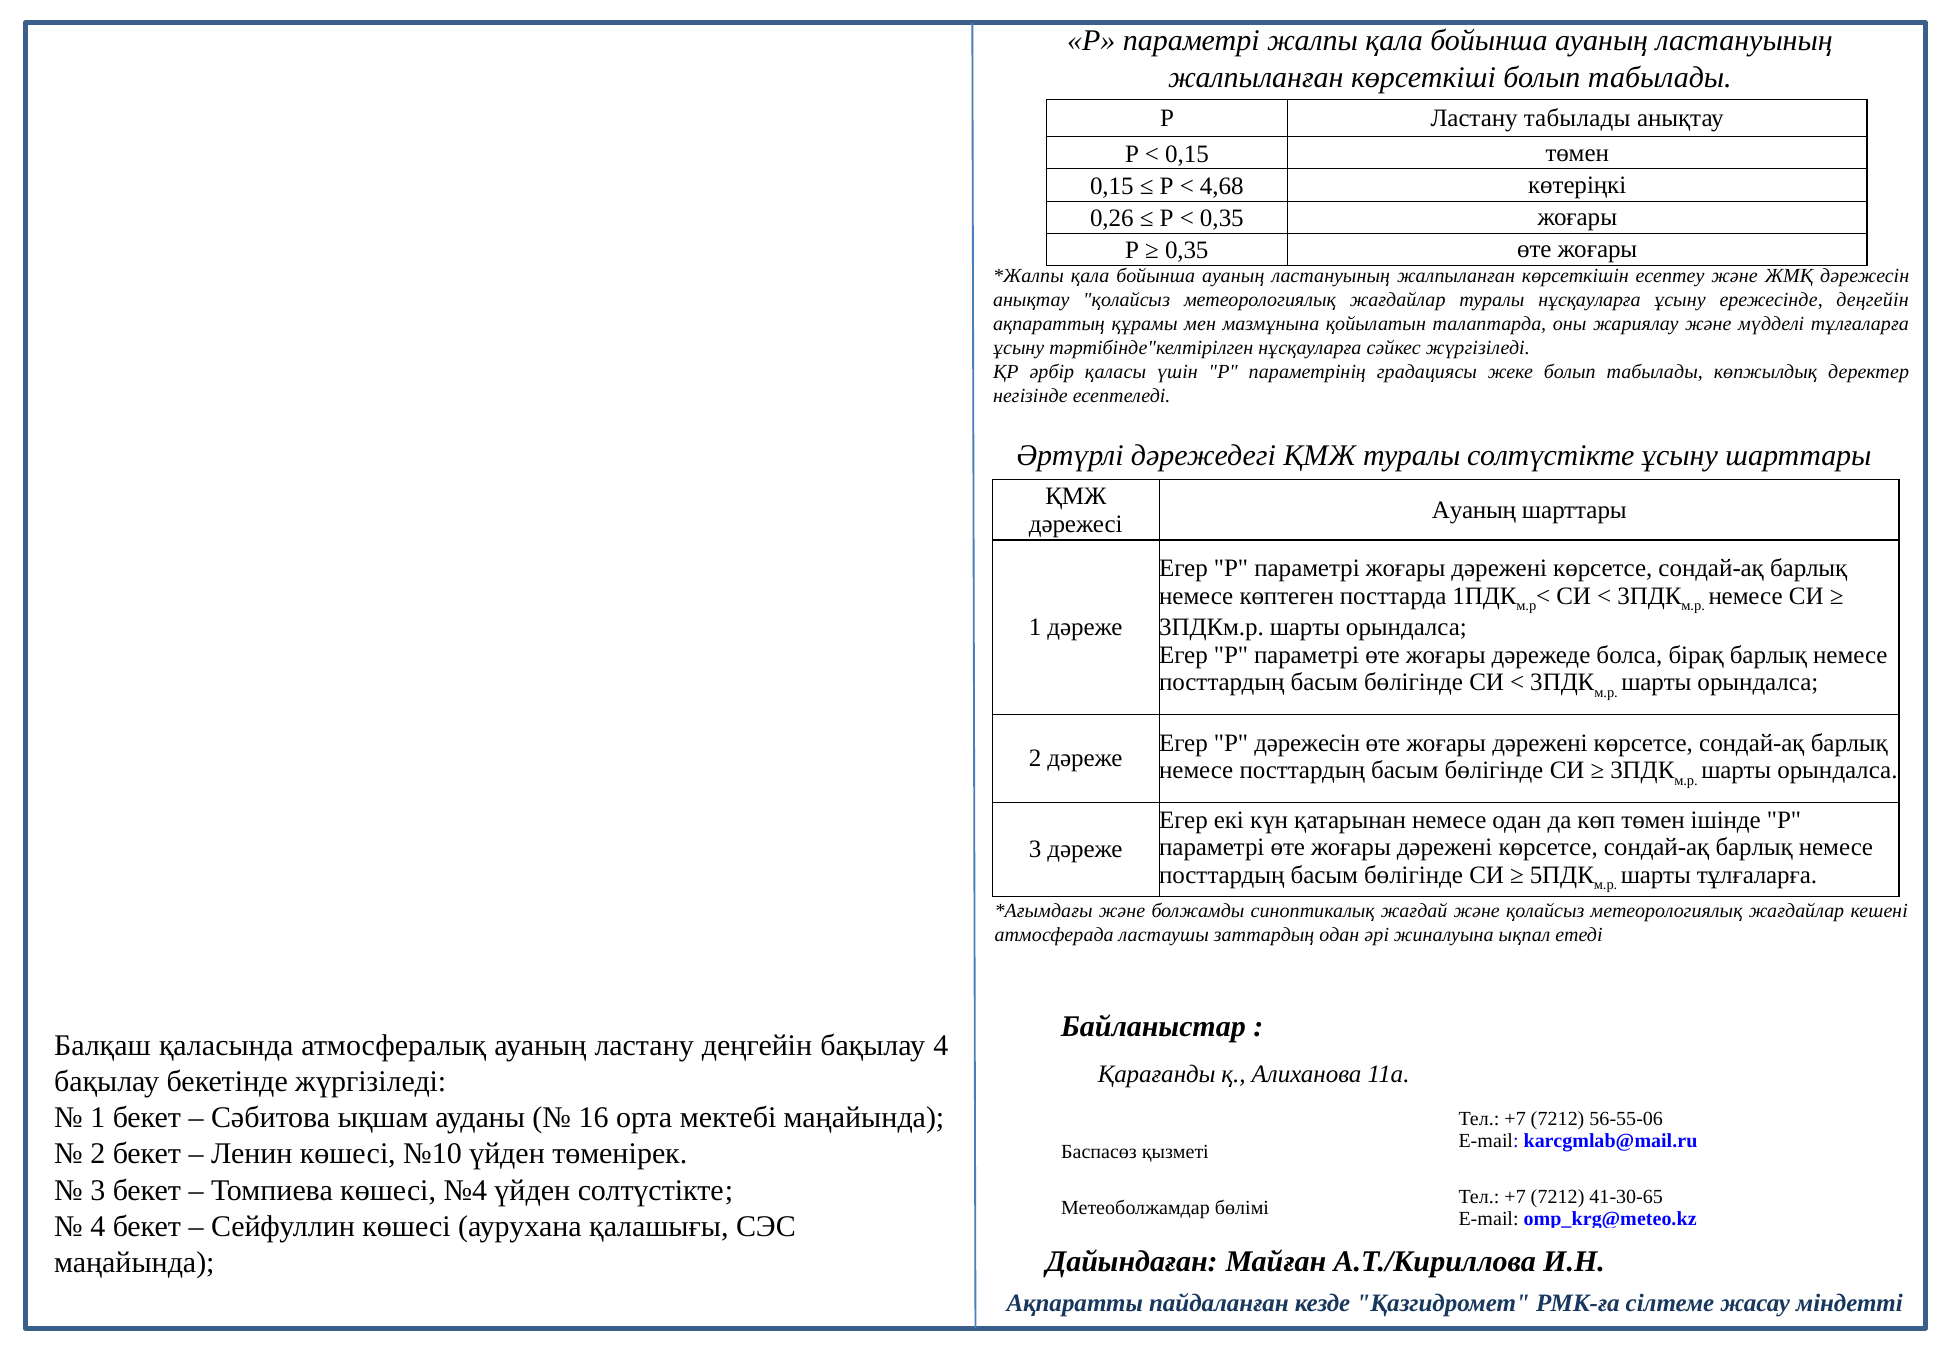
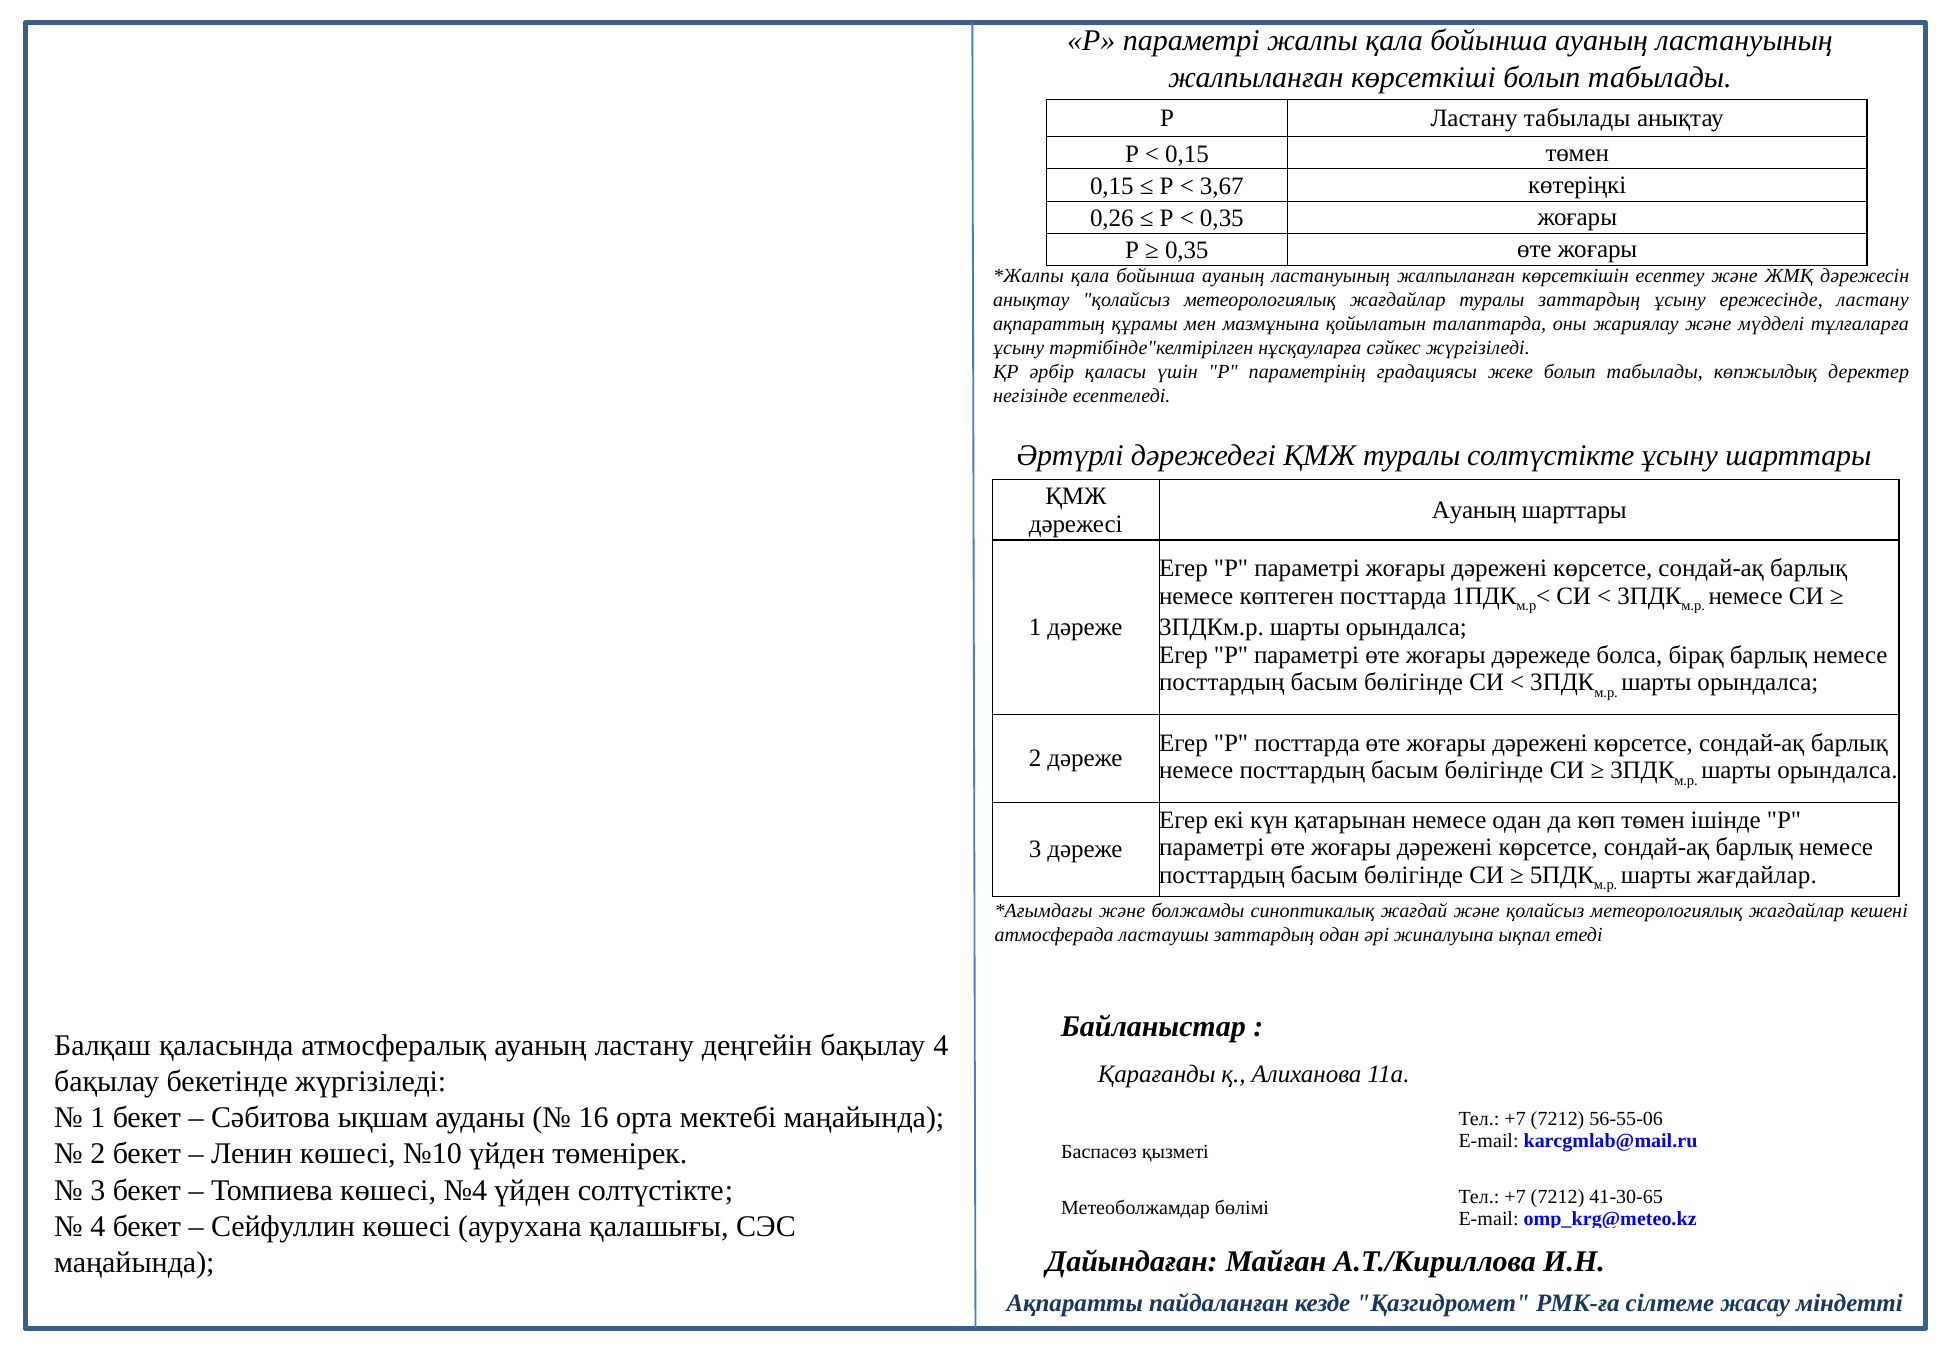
4,68: 4,68 -> 3,67 (1222, 186)
туралы нұсқауларға: нұсқауларға -> заттардың (1589, 300)
ережесінде деңгейін: деңгейін -> ластану (1873, 300)
Р дәрежесін: дәрежесін -> посттарда (1307, 743)
шарты тұлғаларға: тұлғаларға -> жағдайлар (1757, 875)
